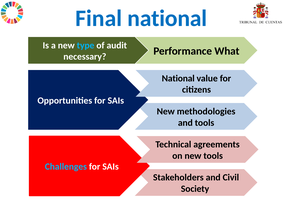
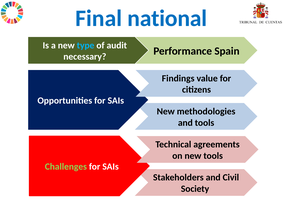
What: What -> Spain (227, 51)
National: National -> Findings (178, 78)
Challenges colour: light blue -> light green (66, 167)
